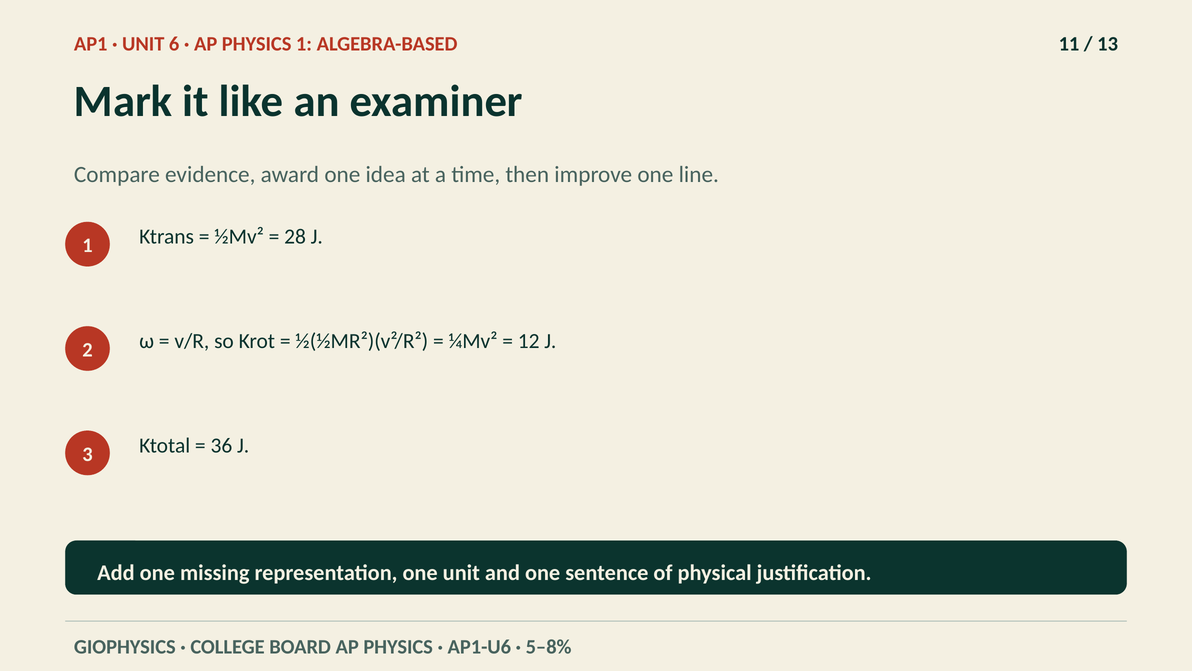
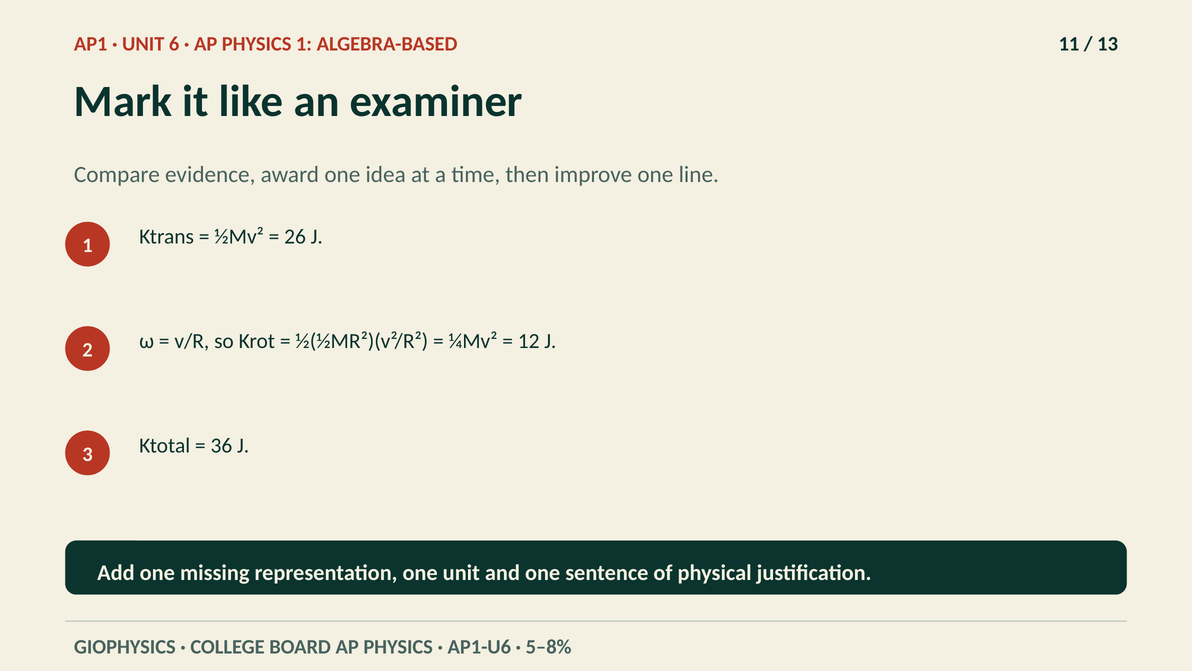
28: 28 -> 26 (295, 237)
